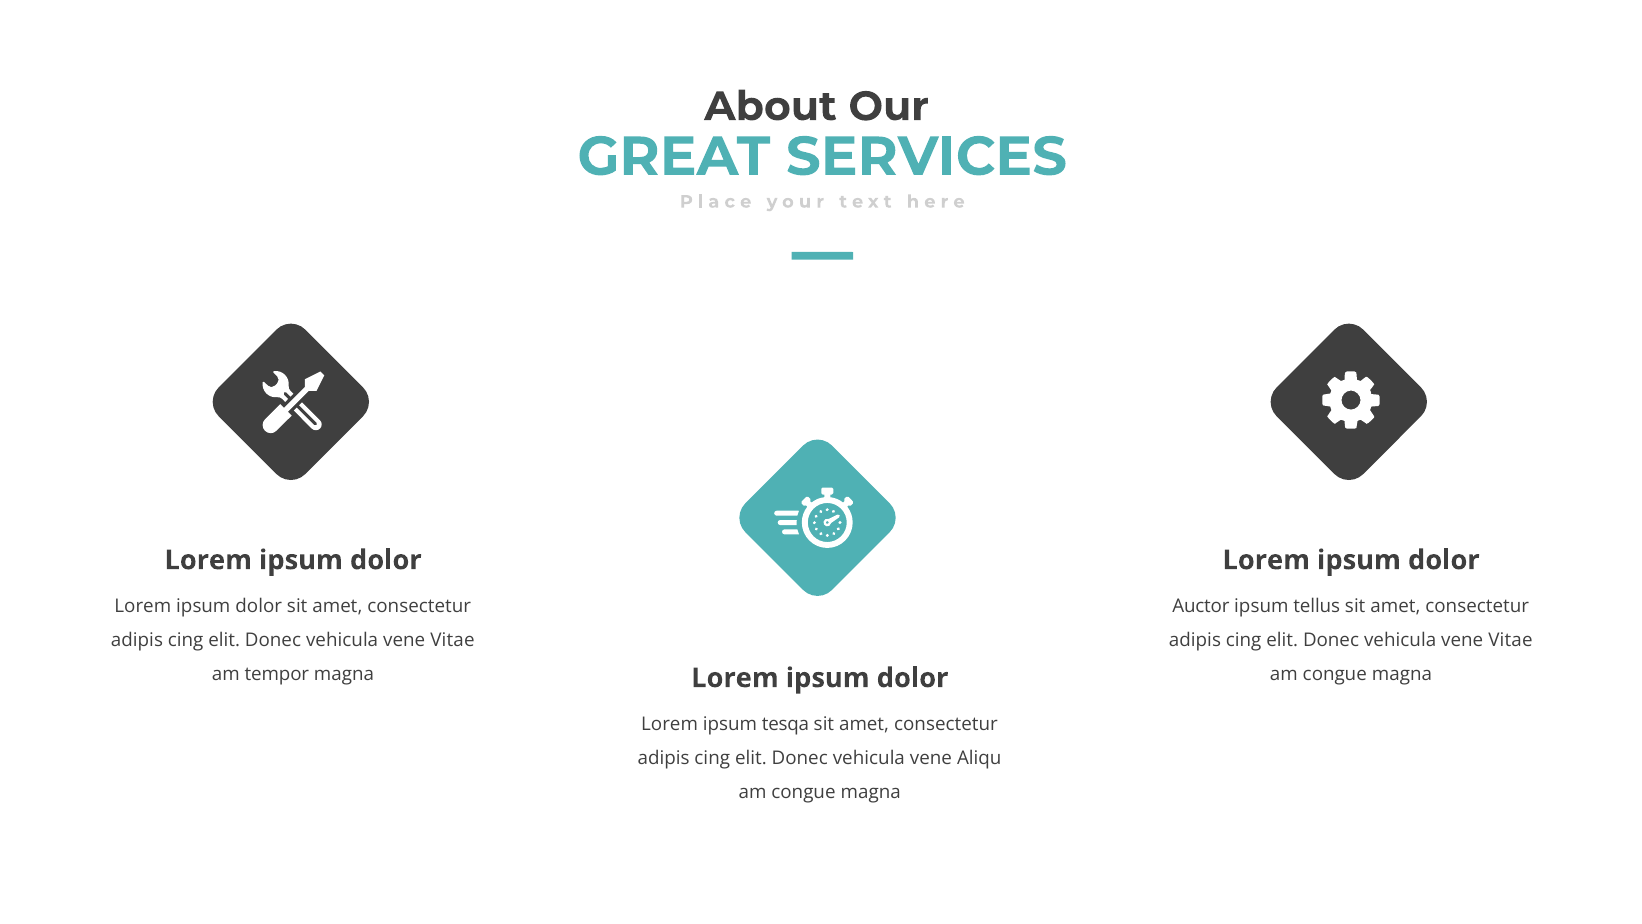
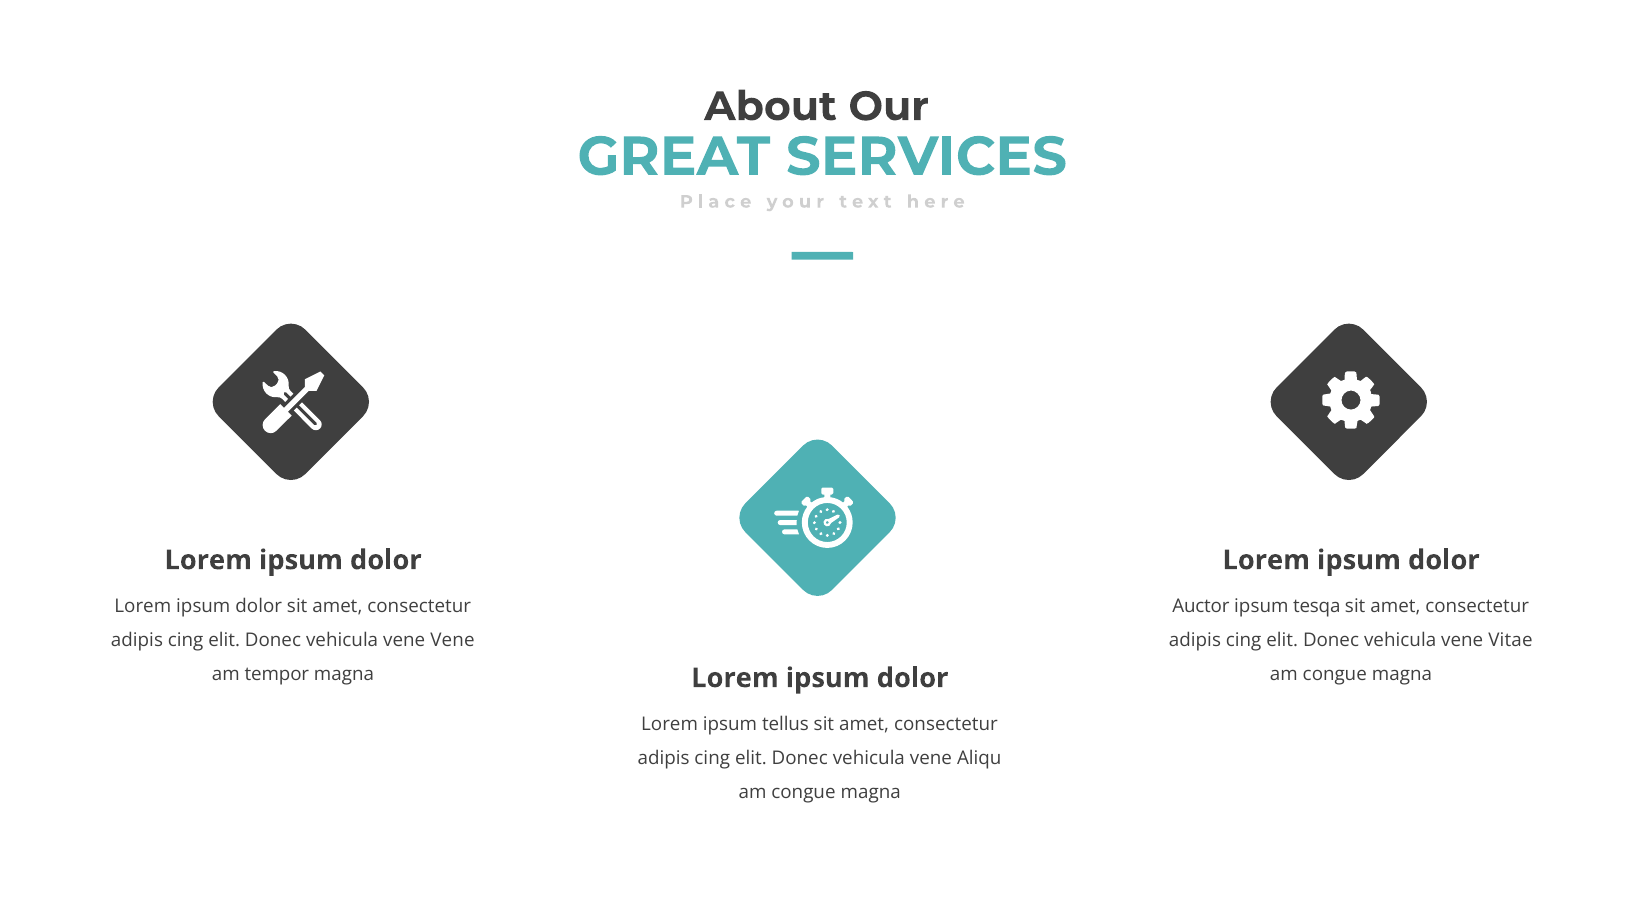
tellus: tellus -> tesqa (1317, 606)
Vitae: Vitae -> Vene (452, 640)
tesqa: tesqa -> tellus (785, 724)
